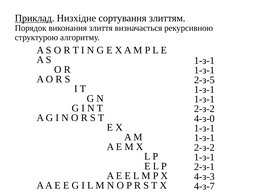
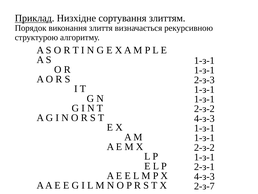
2-з-5: 2-з-5 -> 2-з-3 (204, 80)
4-з-0: 4-з-0 -> 4-з-3 (204, 118)
4-з-7: 4-з-7 -> 2-з-7 (204, 186)
